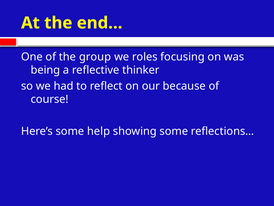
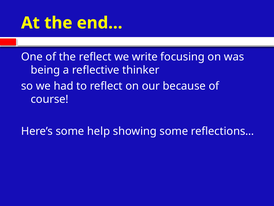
the group: group -> reflect (95, 57)
roles: roles -> write (145, 57)
